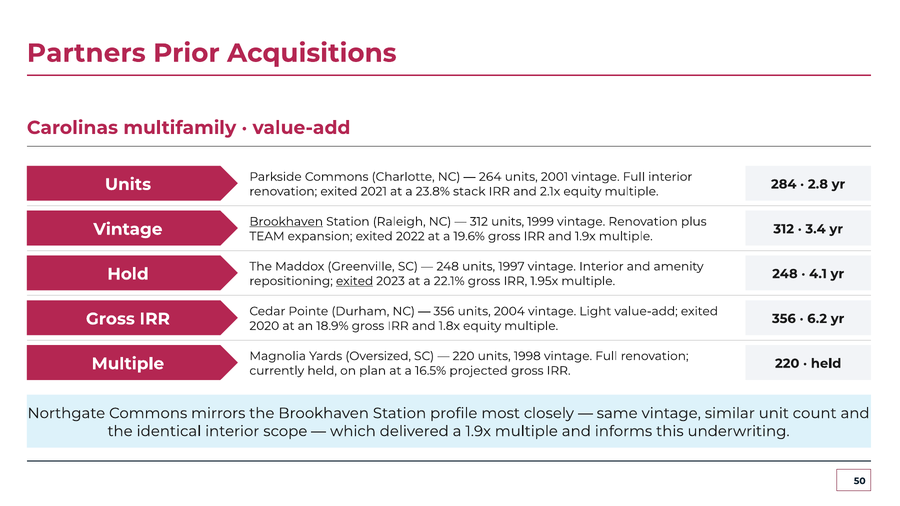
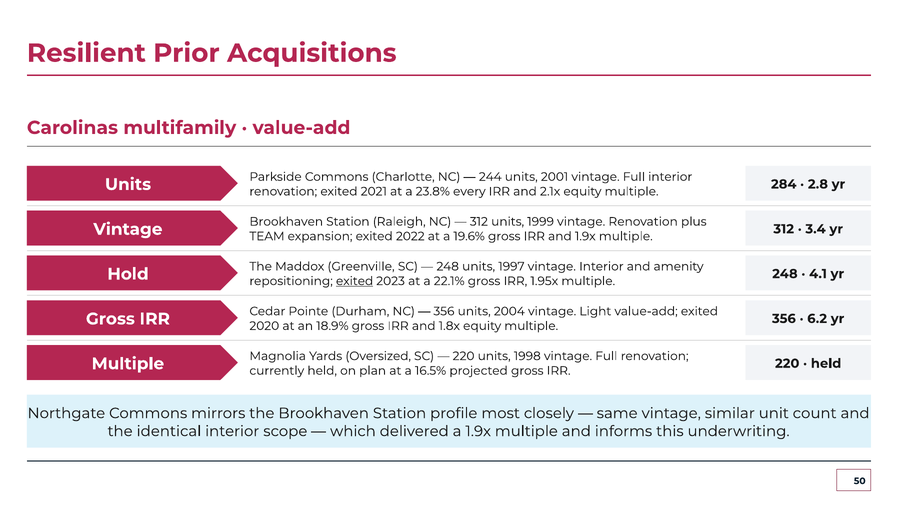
Partners: Partners -> Resilient (86, 53)
264: 264 -> 244 (490, 177)
stack: stack -> every (469, 192)
Brookhaven underline: present -> none (286, 222)
